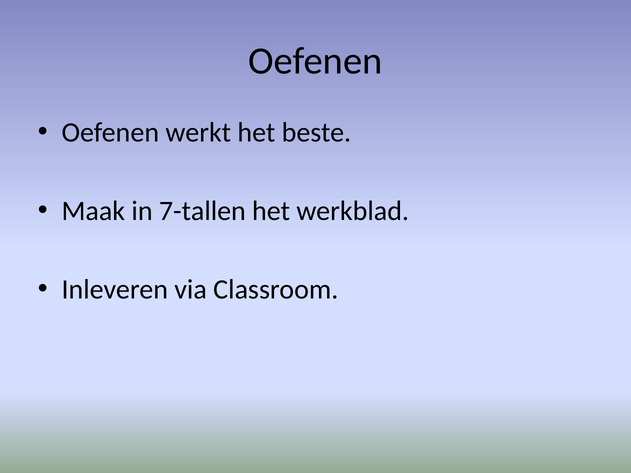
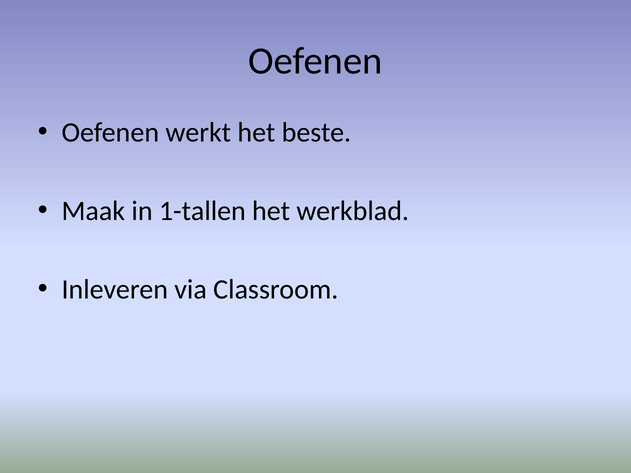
7-tallen: 7-tallen -> 1-tallen (202, 211)
